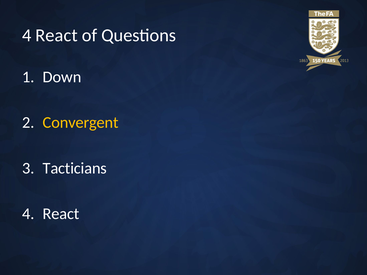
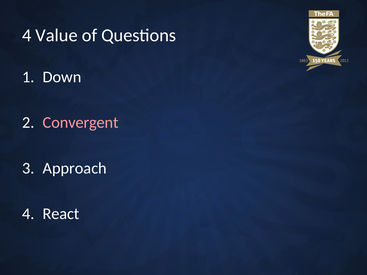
React: React -> Value (57, 35)
Convergent colour: yellow -> pink (81, 123)
Tacticians: Tacticians -> Approach (75, 168)
